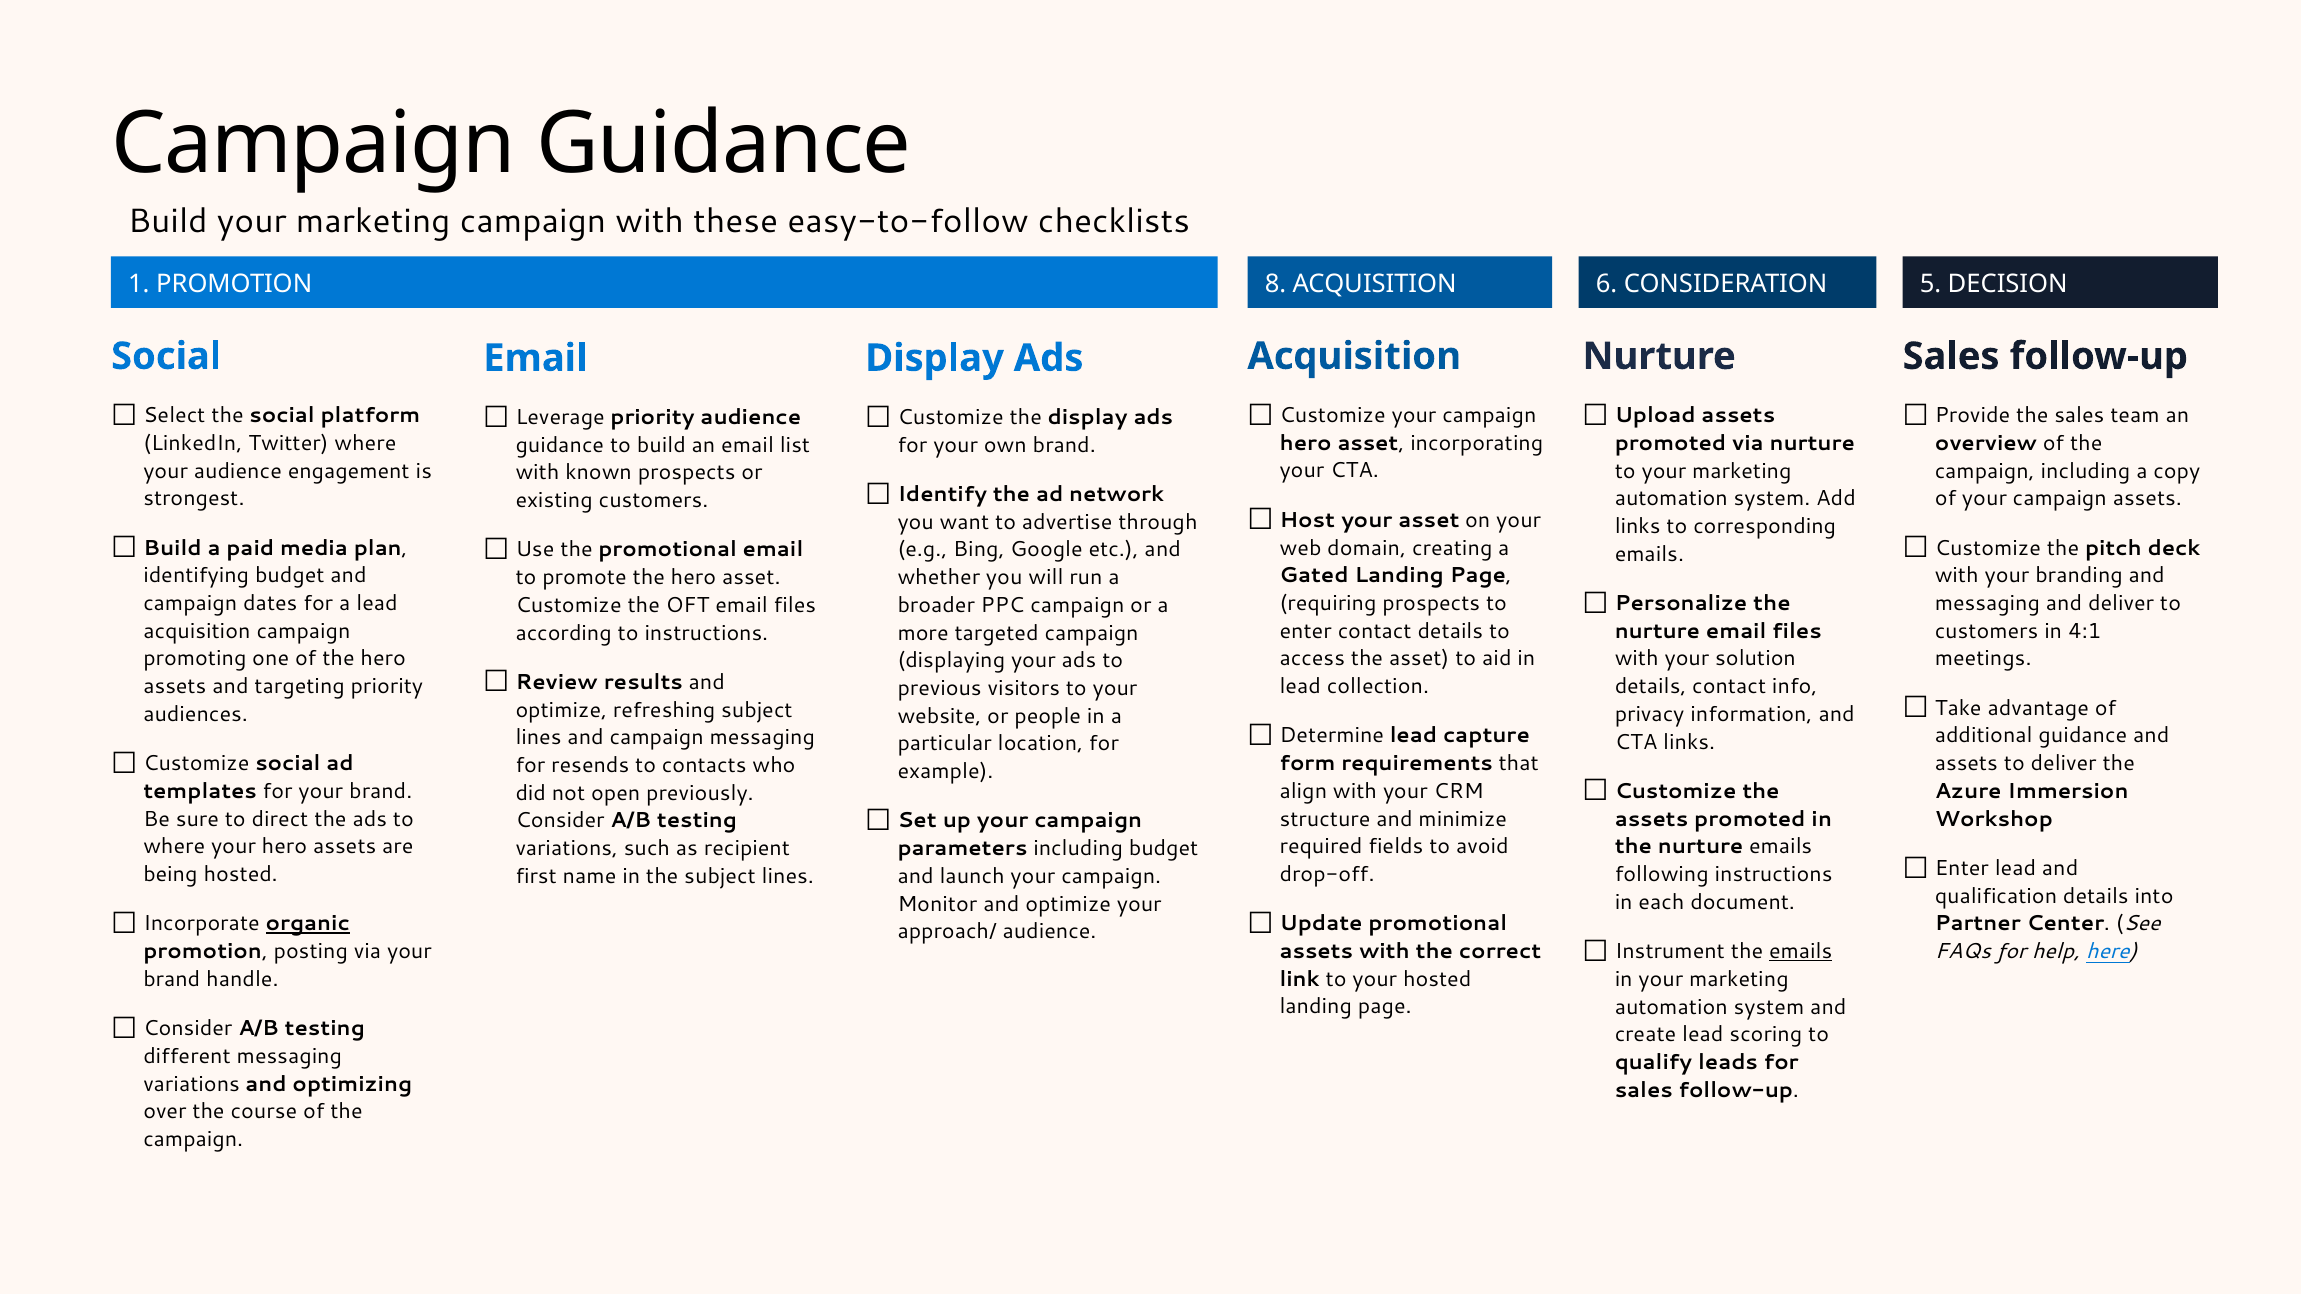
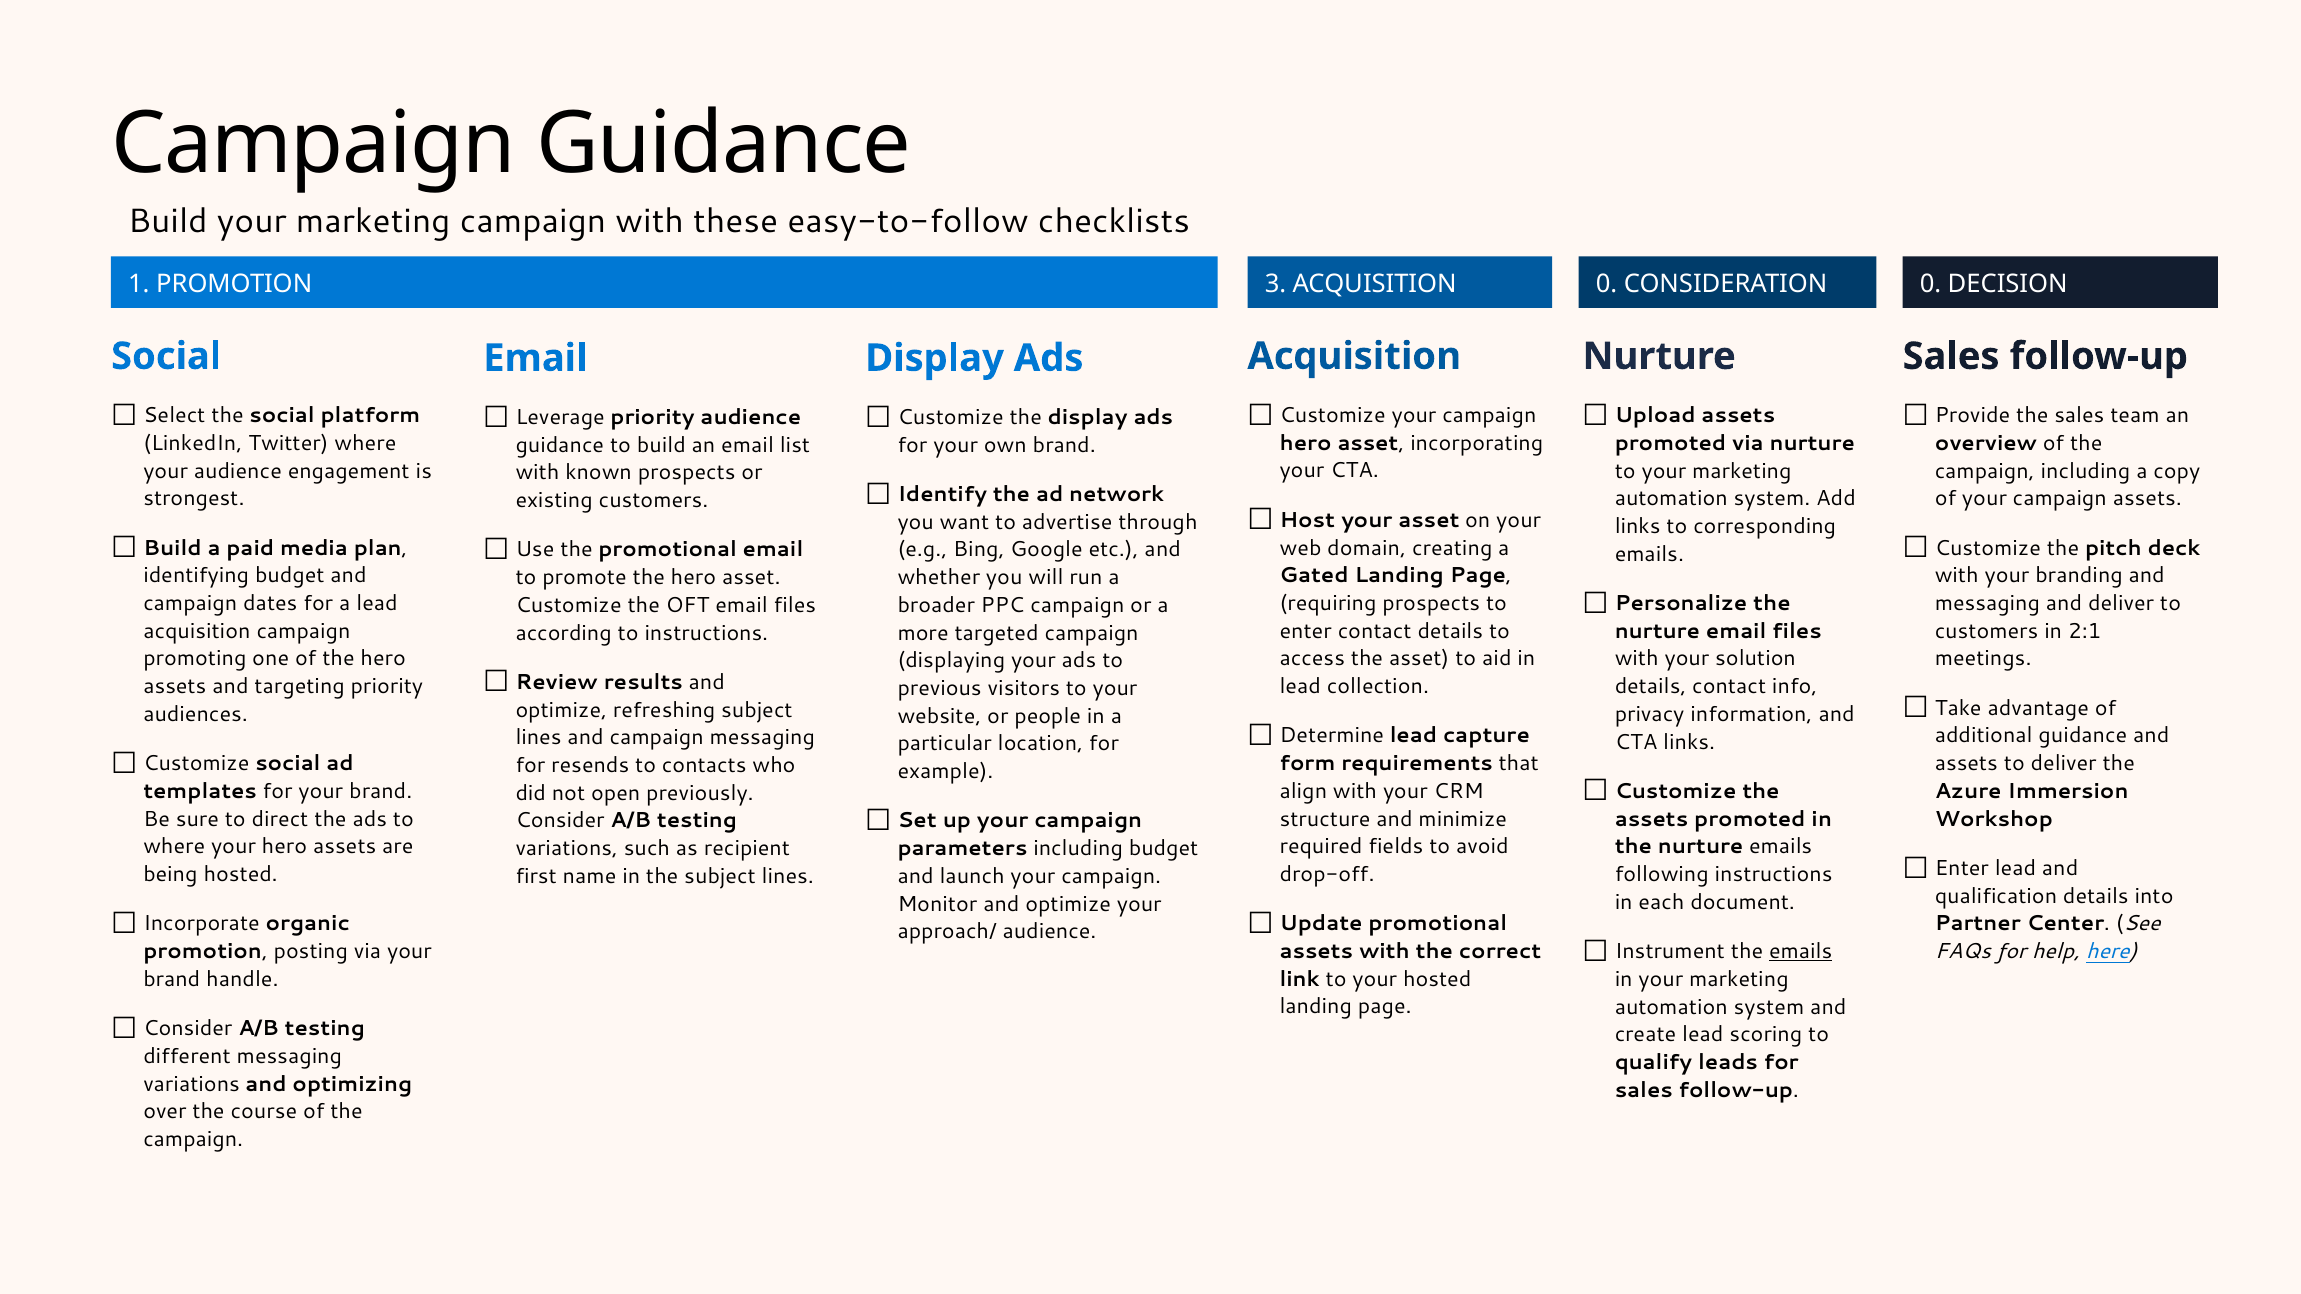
8: 8 -> 3 (1276, 284)
ACQUISITION 6: 6 -> 0 (1607, 284)
CONSIDERATION 5: 5 -> 0 (1930, 284)
4:1: 4:1 -> 2:1 (2085, 631)
organic underline: present -> none (308, 924)
